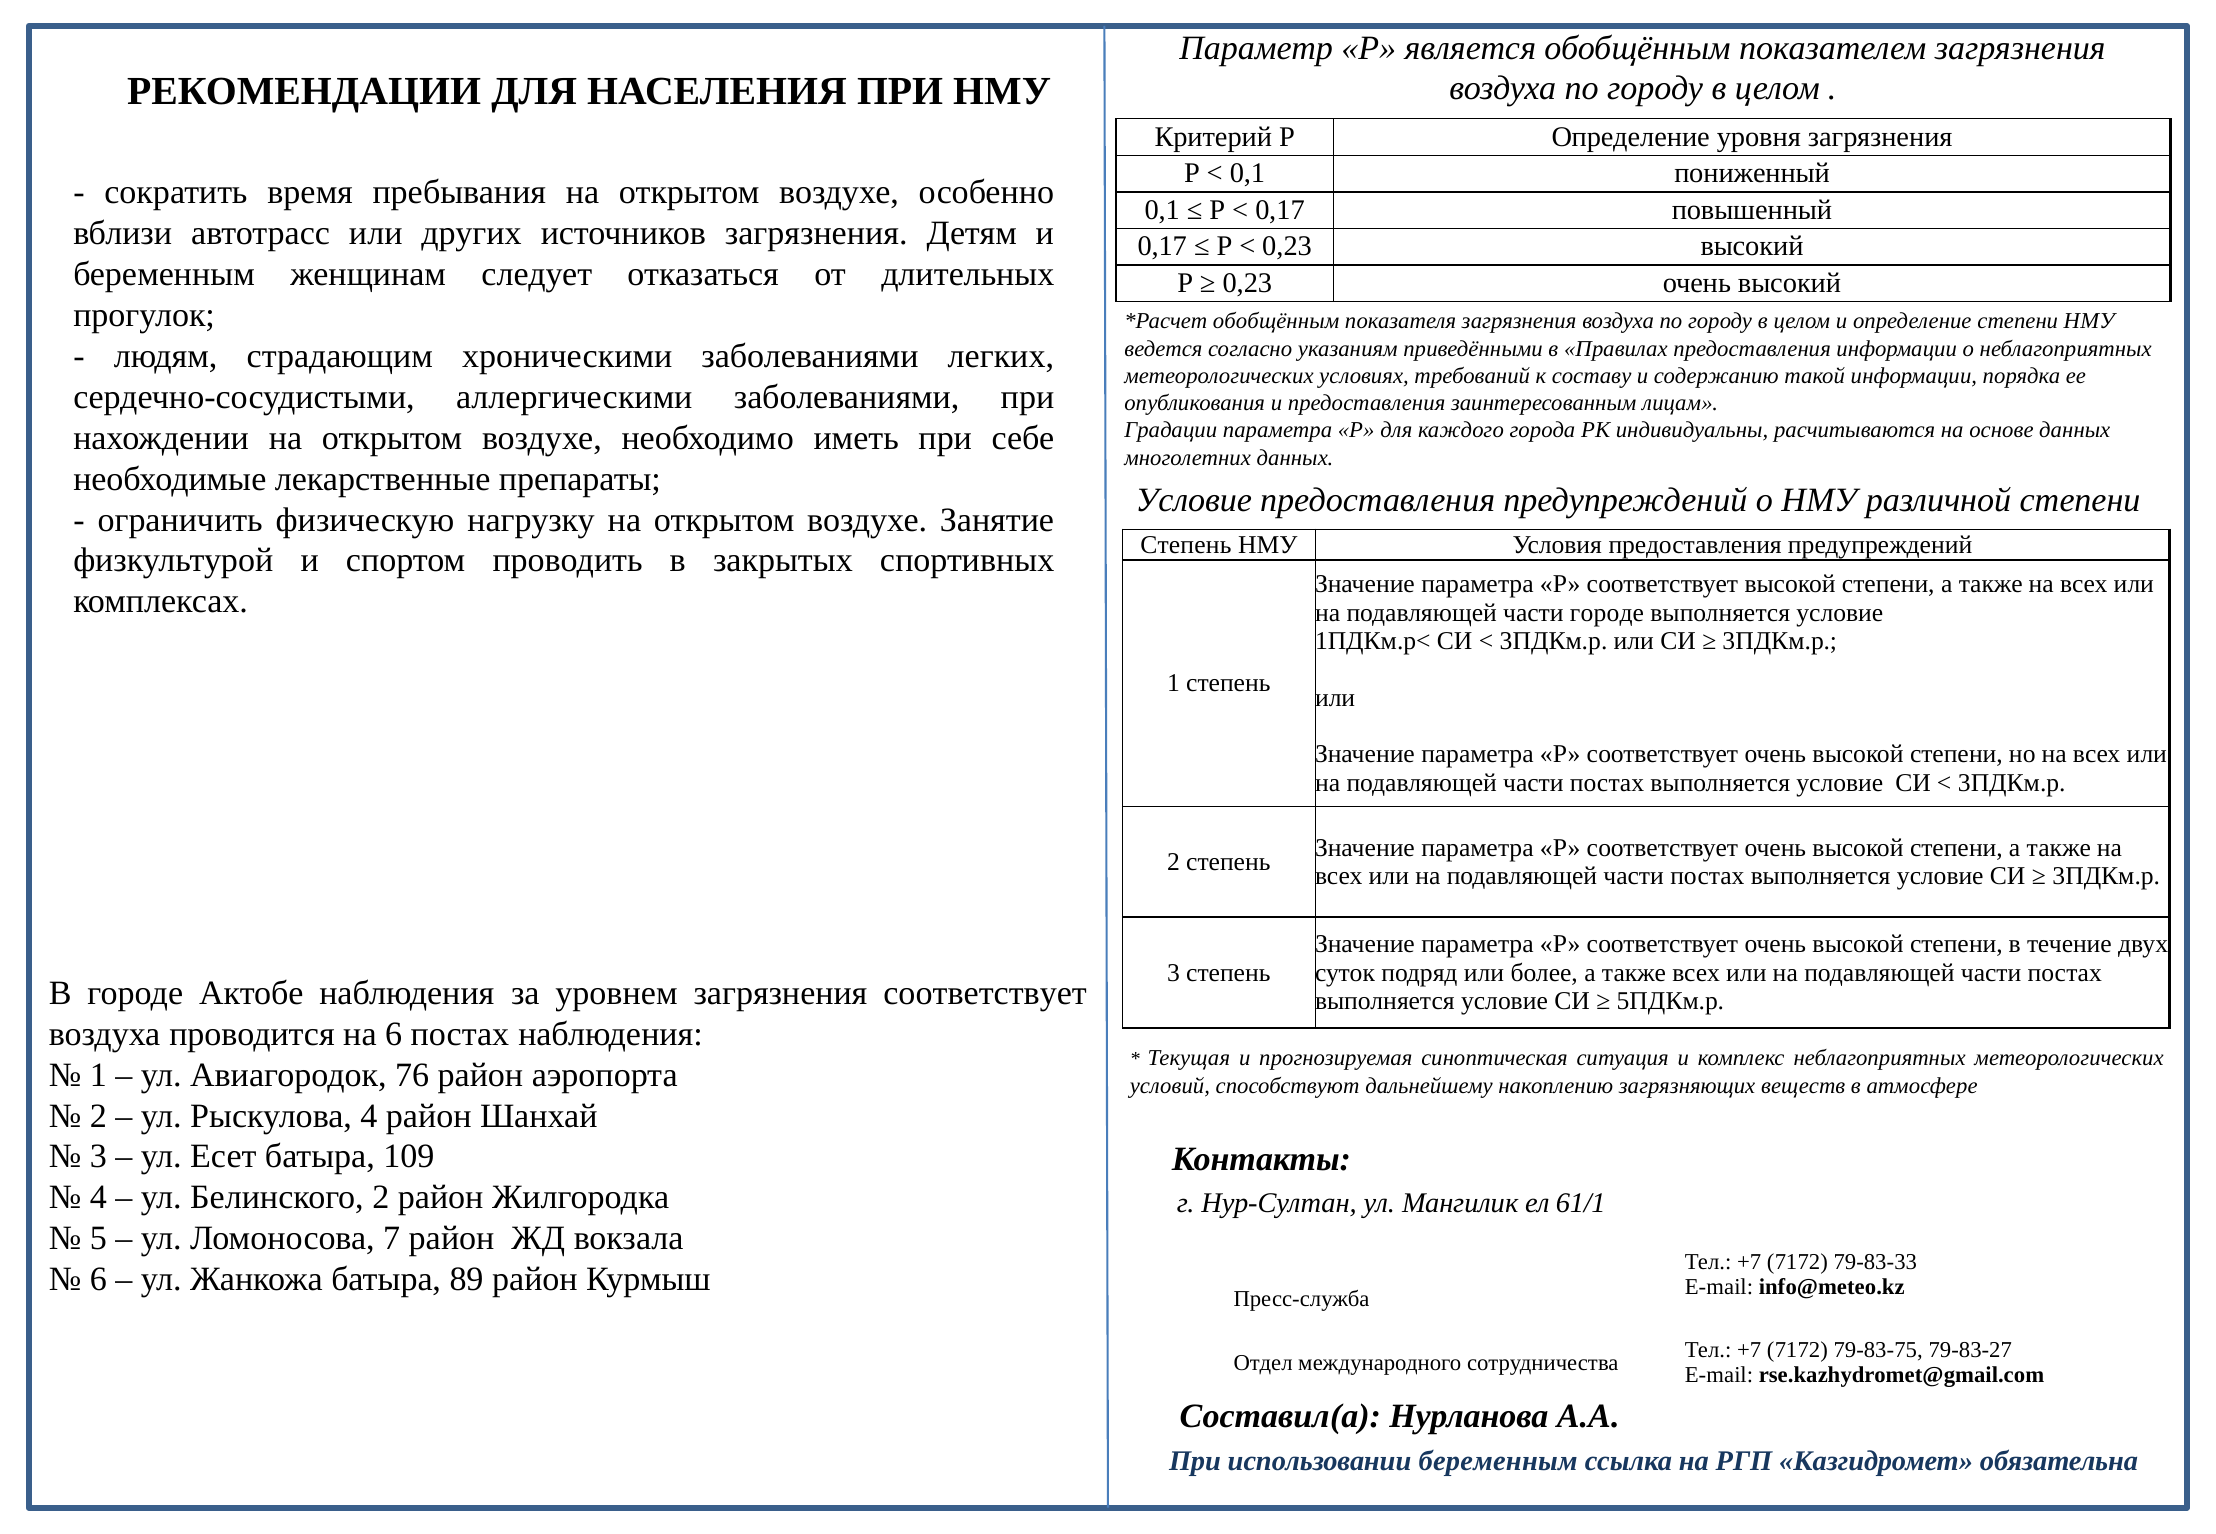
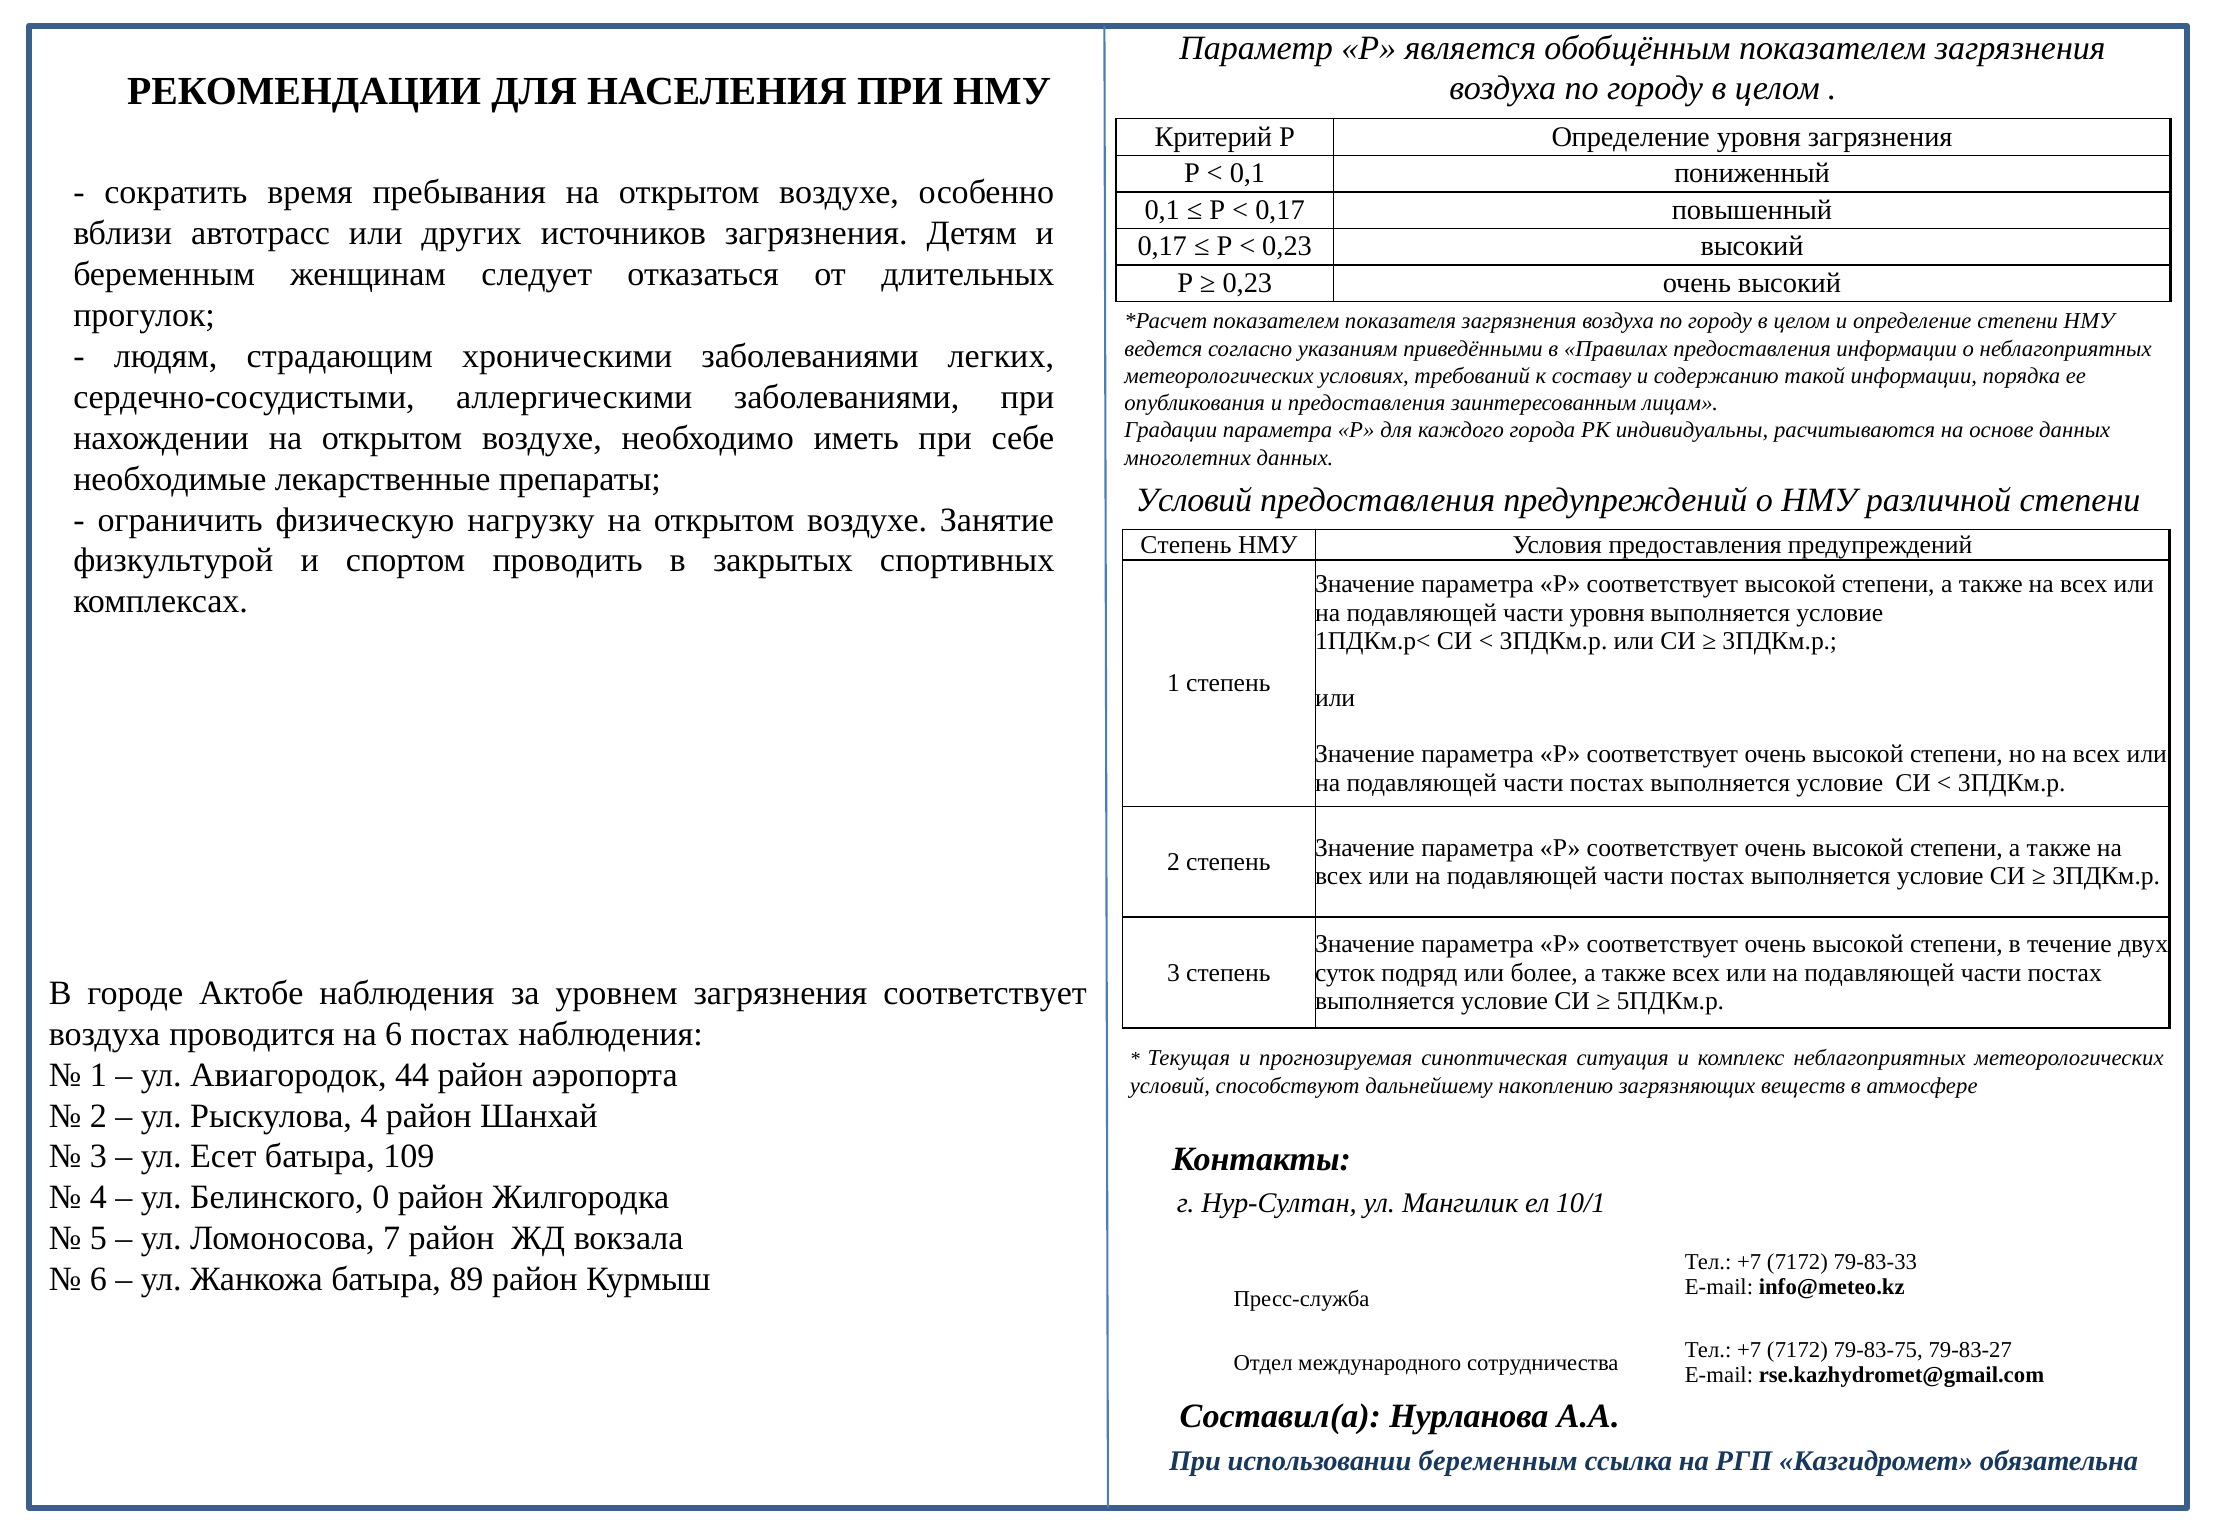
обобщённым: обобщённым -> показателем (1276, 321)
Условие: Условие -> Условий (1194, 500)
части городе: городе -> уровня (1607, 613)
76: 76 -> 44 (412, 1075)
Белинского 2: 2 -> 0 (381, 1198)
61/1: 61/1 -> 10/1 (1581, 1203)
